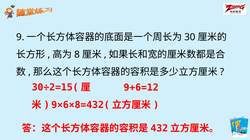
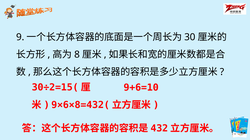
9+6=12: 9+6=12 -> 9+6=10 (141, 88)
